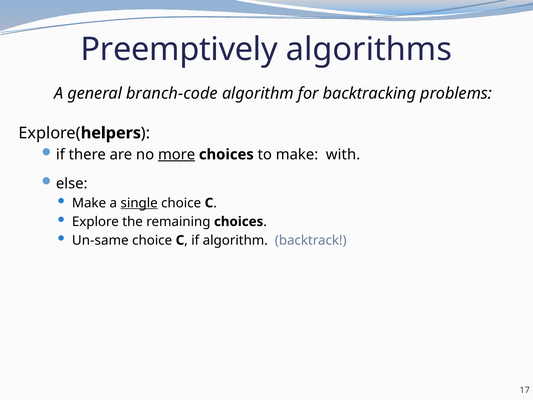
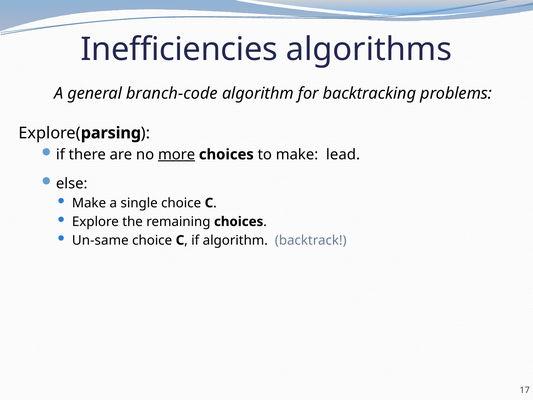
Preemptively: Preemptively -> Inefficiencies (179, 49)
helpers: helpers -> parsing (111, 133)
with: with -> lead (343, 154)
single underline: present -> none (139, 203)
